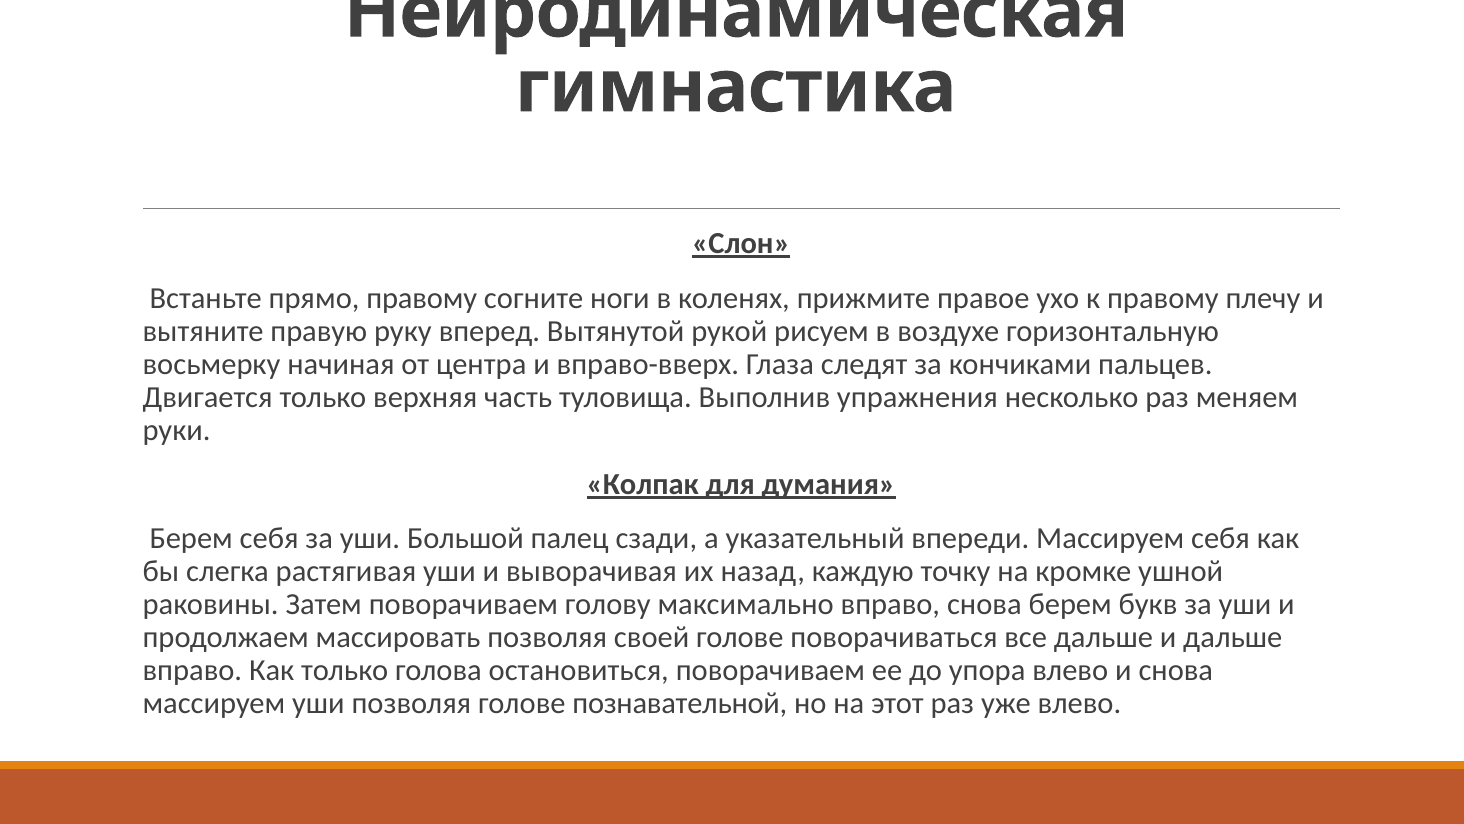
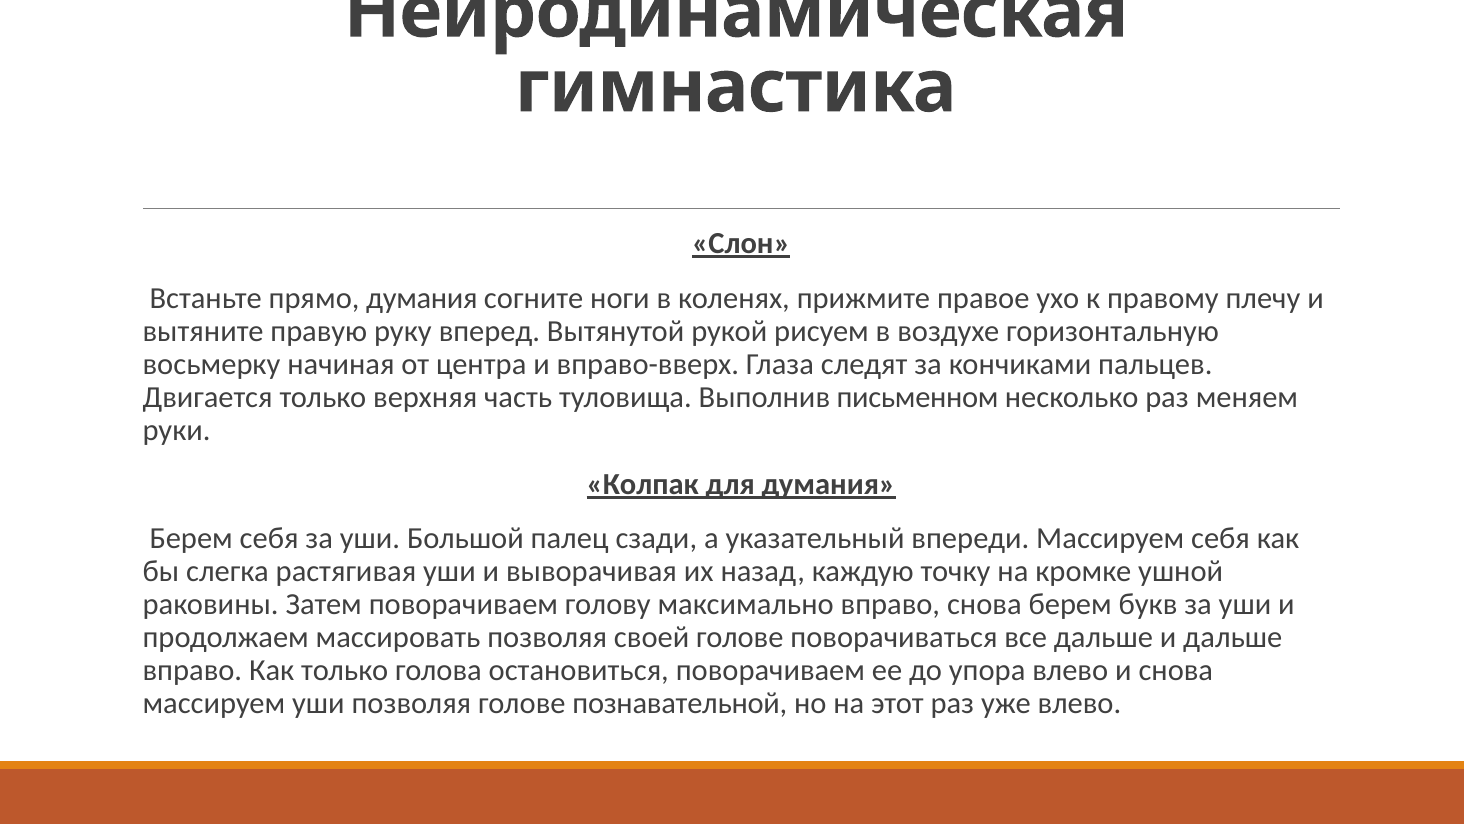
прямо правому: правому -> думания (422, 298)
упражнения: упражнения -> письменном (918, 397)
